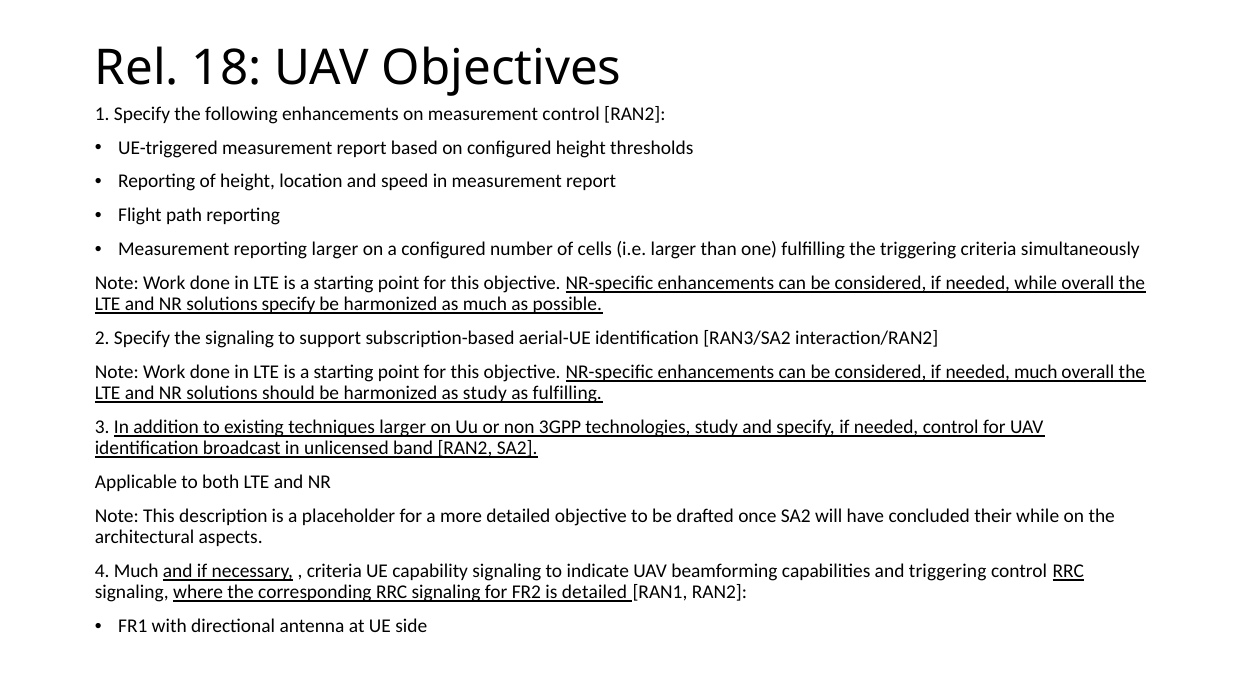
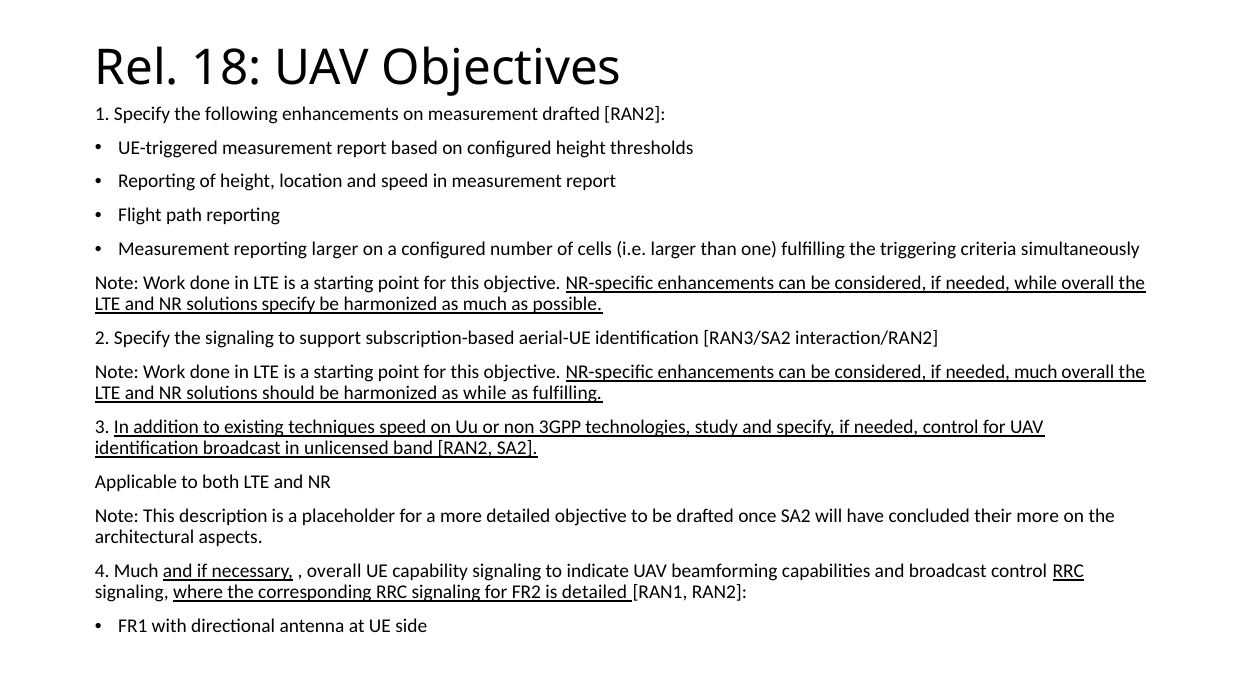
measurement control: control -> drafted (571, 114)
as study: study -> while (485, 393)
techniques larger: larger -> speed (403, 427)
their while: while -> more (1038, 516)
criteria: criteria -> overall (334, 571)
and triggering: triggering -> broadcast (948, 571)
